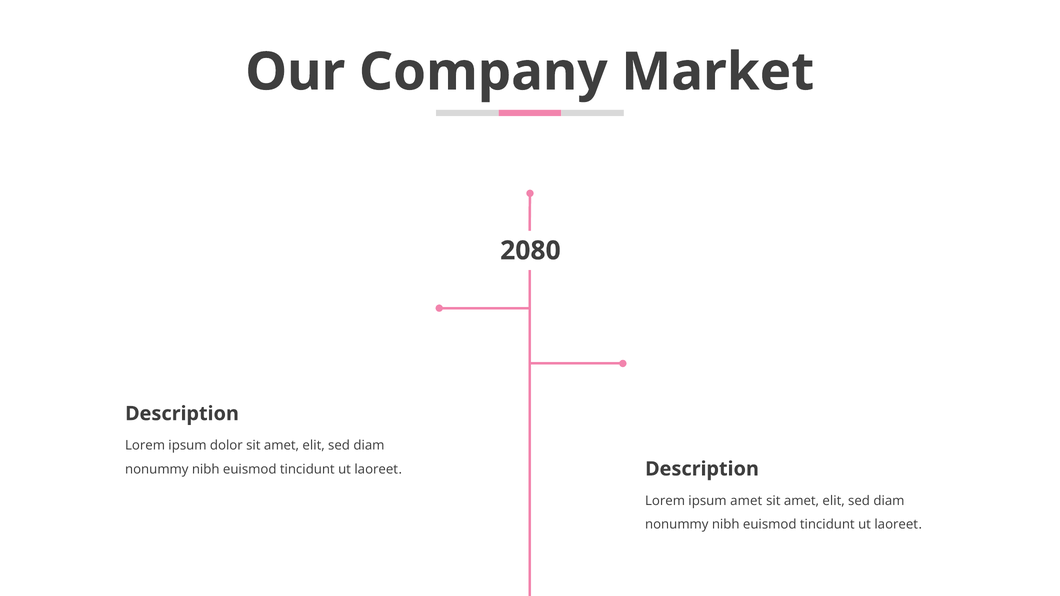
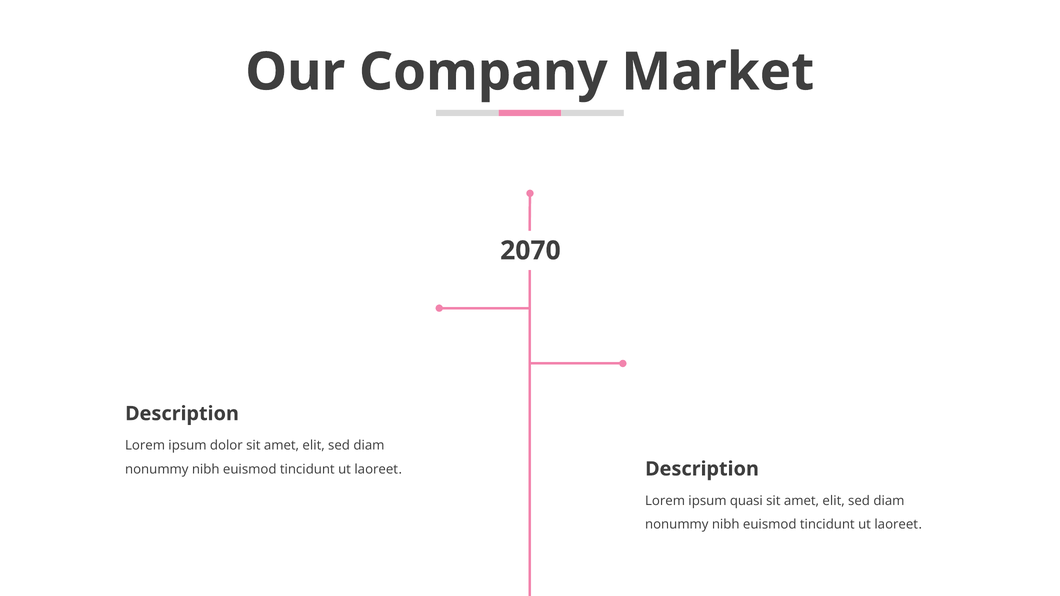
2080: 2080 -> 2070 (530, 251)
ipsum amet: amet -> quasi (746, 501)
